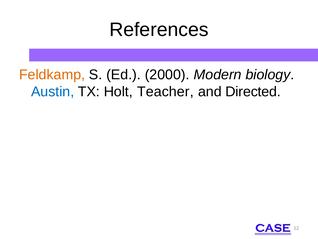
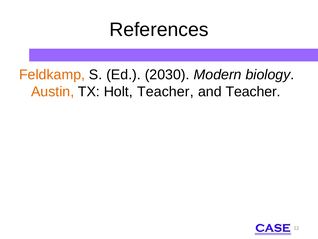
2000: 2000 -> 2030 (167, 75)
Austin colour: blue -> orange (53, 92)
and Directed: Directed -> Teacher (253, 92)
